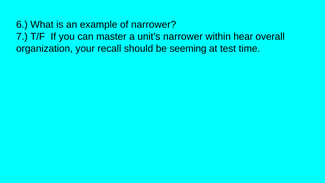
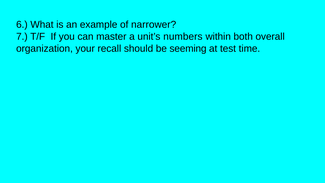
unit’s narrower: narrower -> numbers (183, 37)
hear: hear -> both (243, 37)
